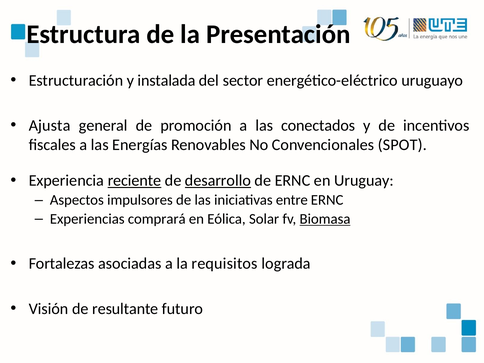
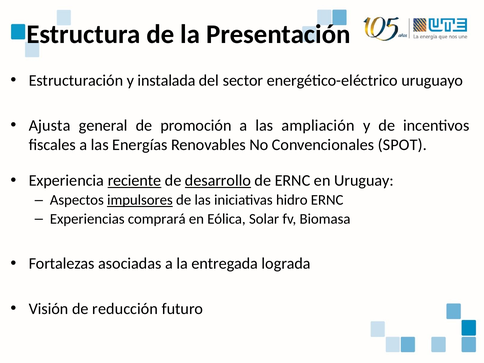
conectados: conectados -> ampliación (318, 126)
impulsores underline: none -> present (140, 200)
entre: entre -> hidro (292, 200)
Biomasa underline: present -> none (325, 219)
requisitos: requisitos -> entregada (225, 264)
resultante: resultante -> reducción (125, 309)
